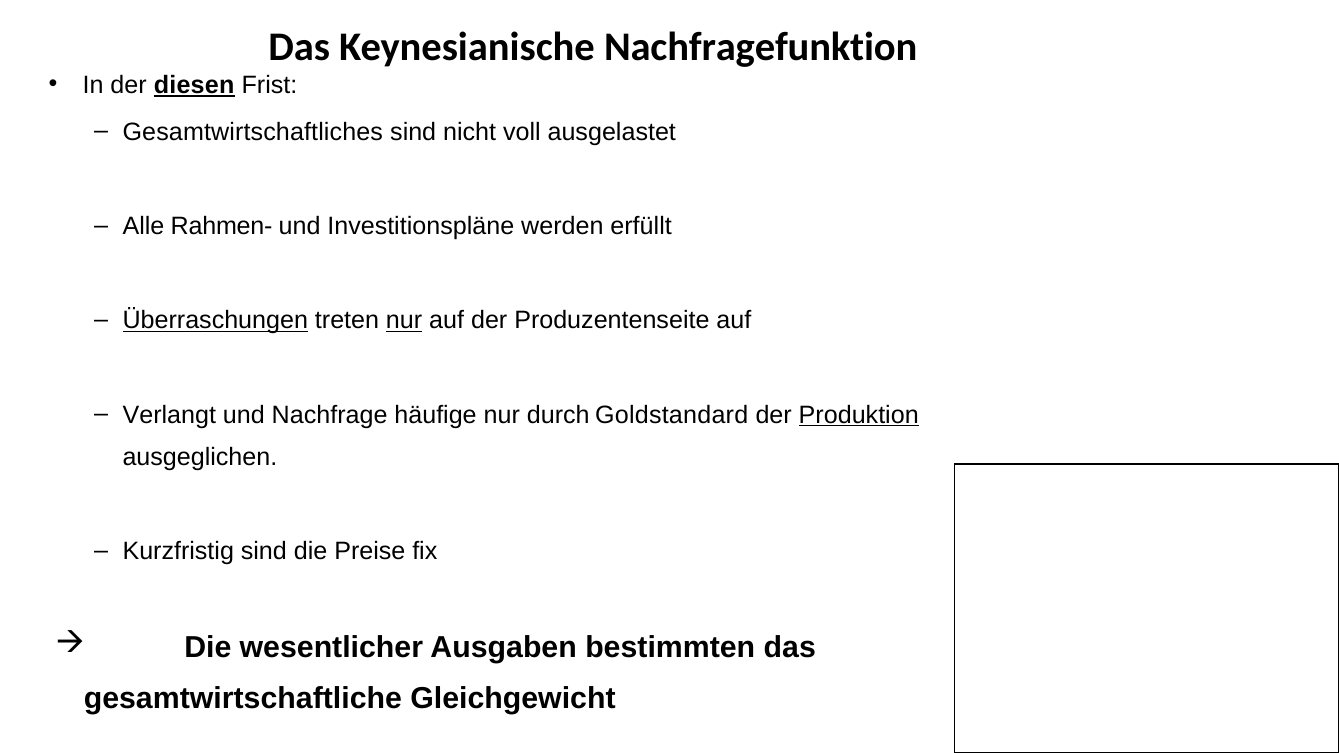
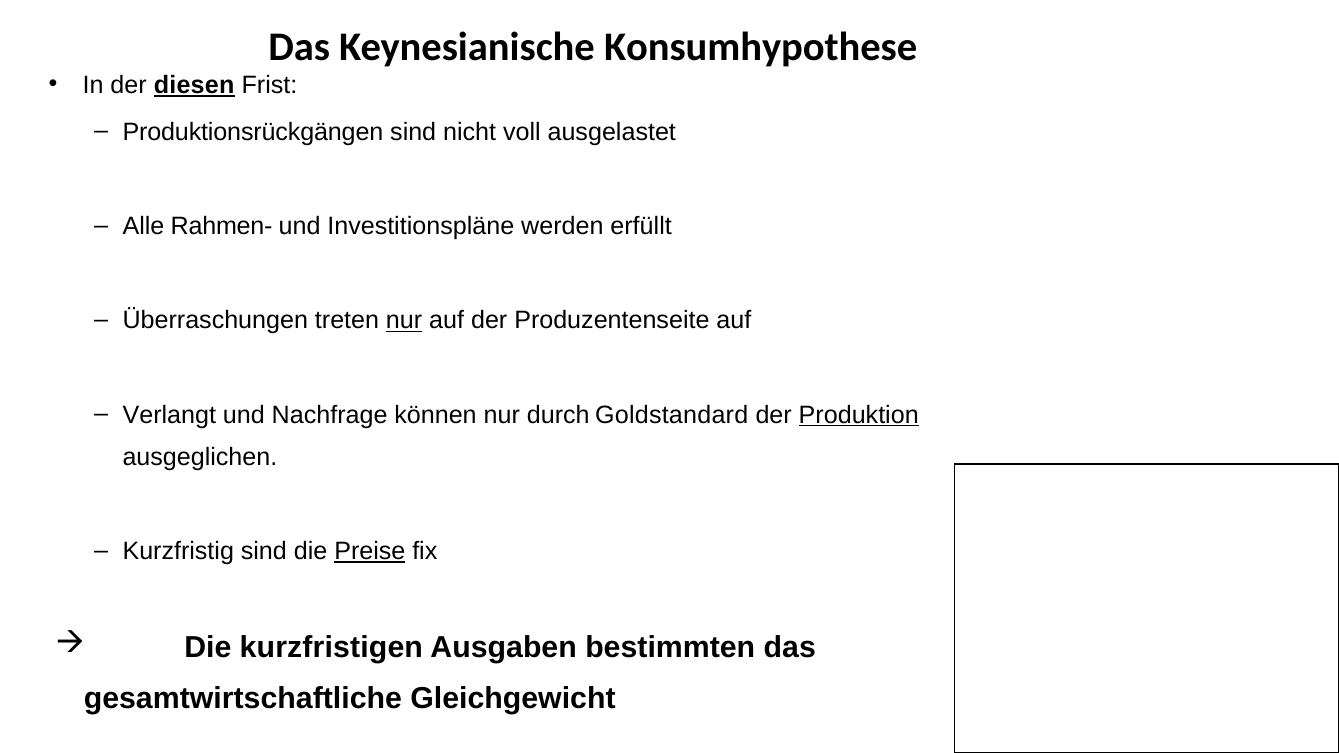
Nachfragefunktion: Nachfragefunktion -> Konsumhypothese (761, 47)
Gesamtwirtschaftliches: Gesamtwirtschaftliches -> Produktionsrückgängen (253, 132)
Überraschungen underline: present -> none (215, 321)
häufige: häufige -> können (436, 415)
Preise underline: none -> present (370, 551)
wesentlicher: wesentlicher -> kurzfristigen (331, 648)
